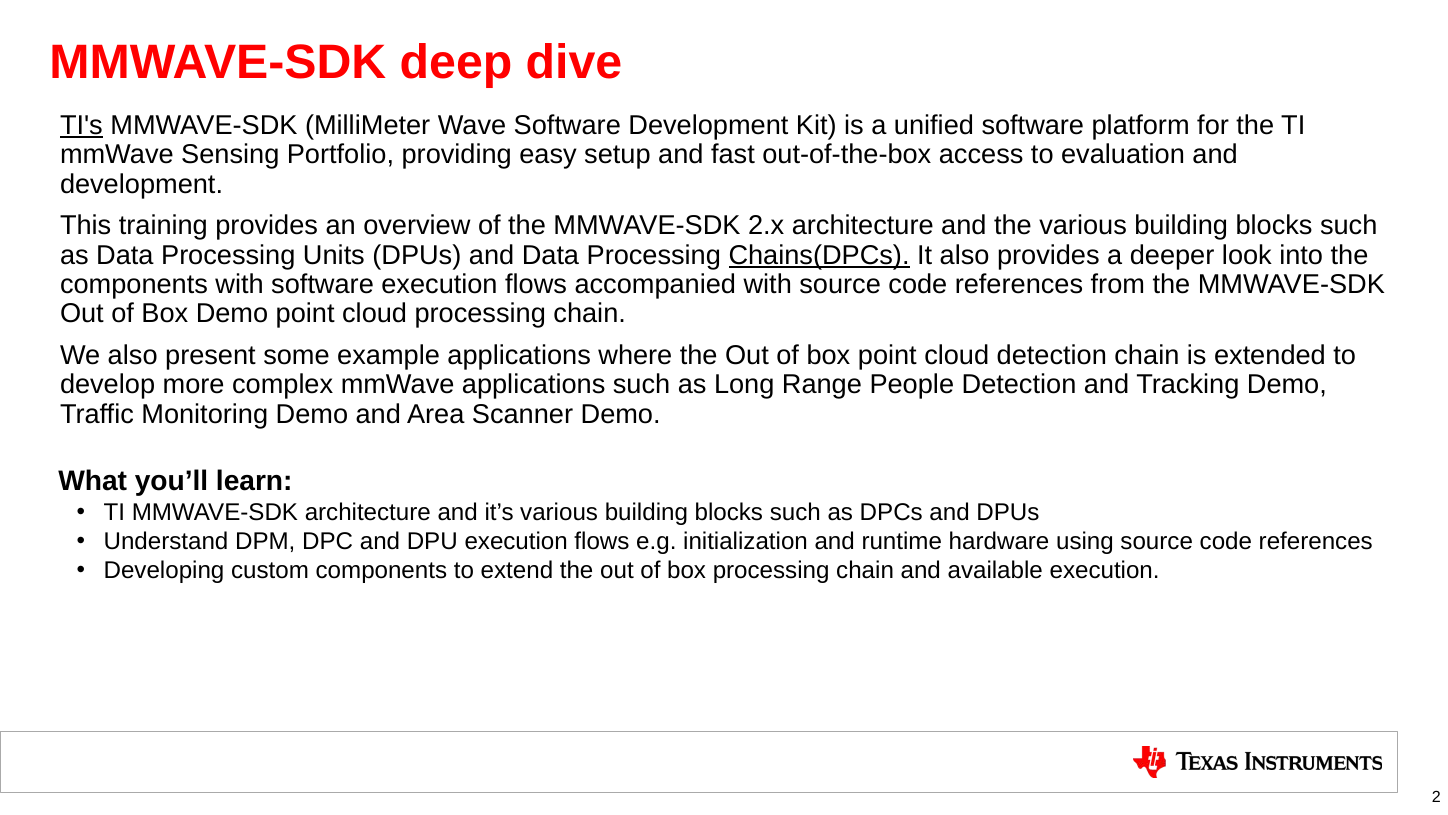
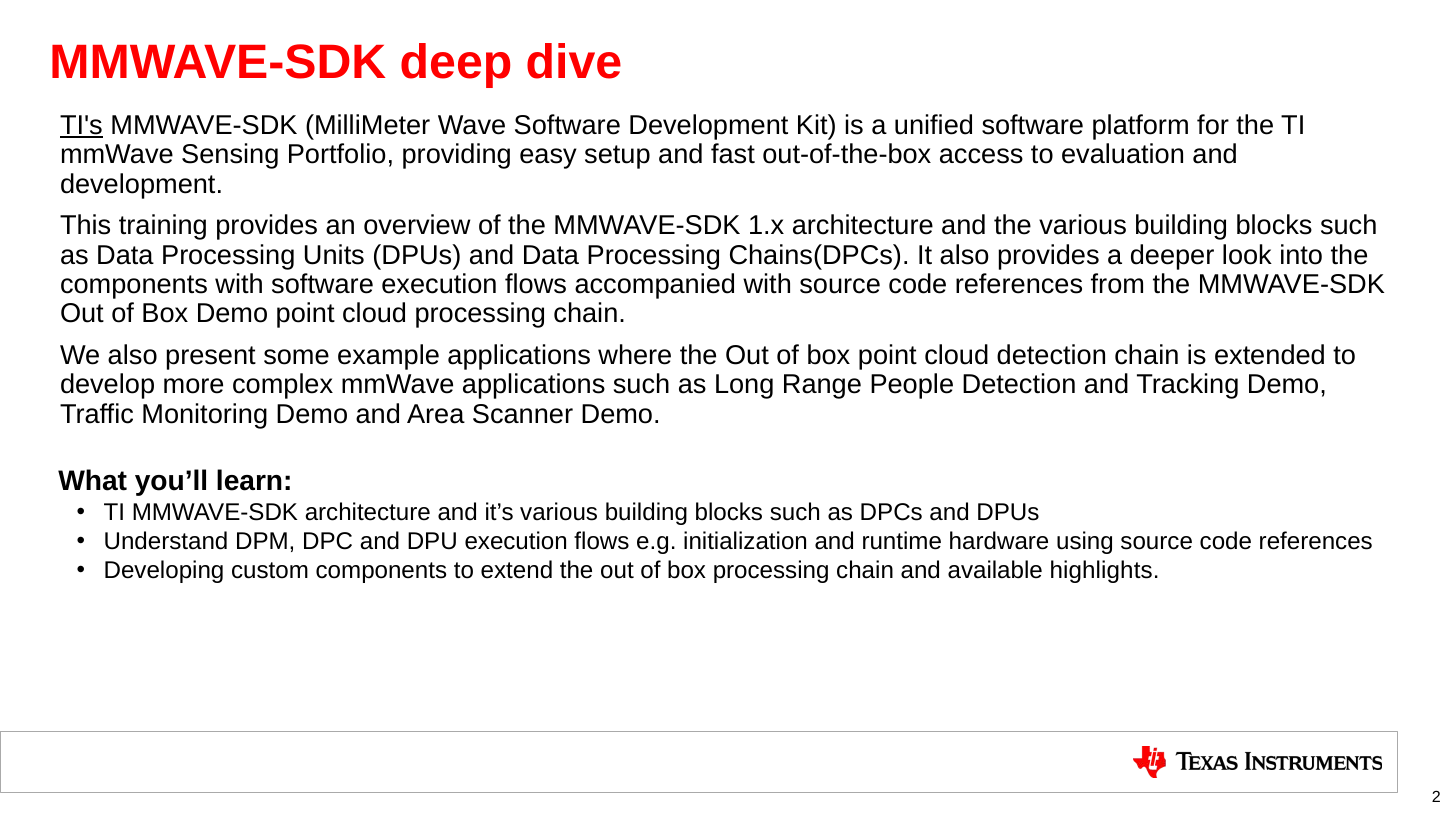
2.x: 2.x -> 1.x (766, 226)
Chains(DPCs underline: present -> none (819, 255)
available execution: execution -> highlights (1105, 571)
